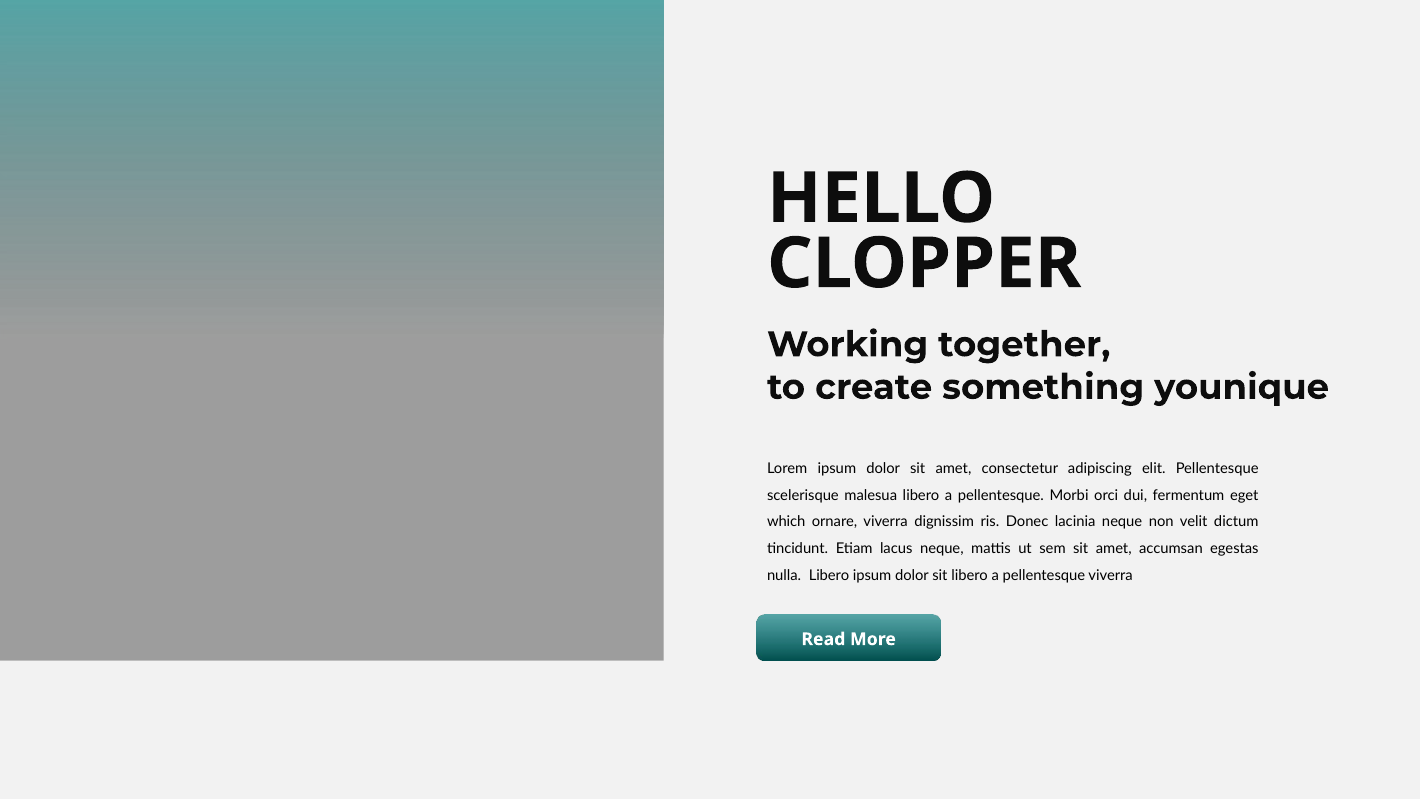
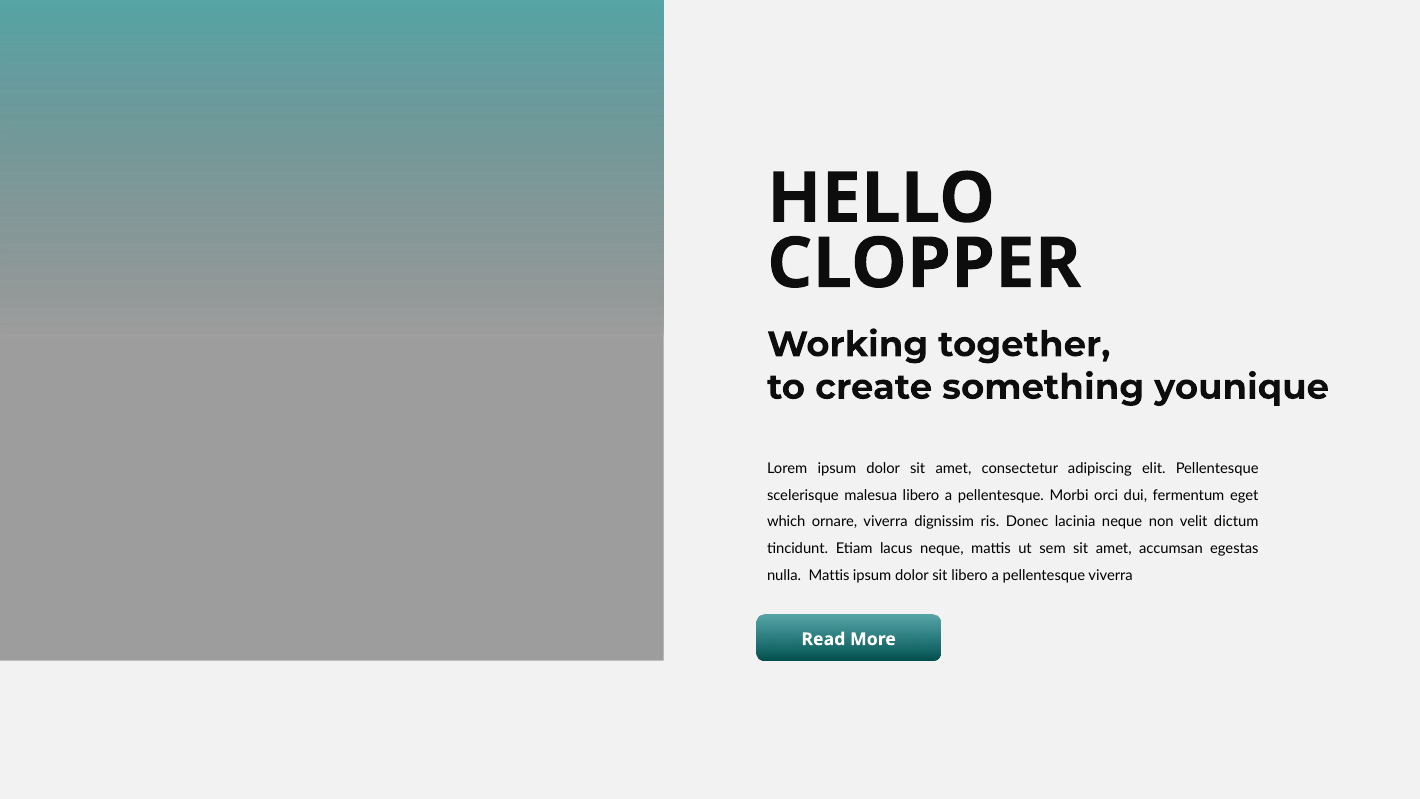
nulla Libero: Libero -> Mattis (829, 575)
